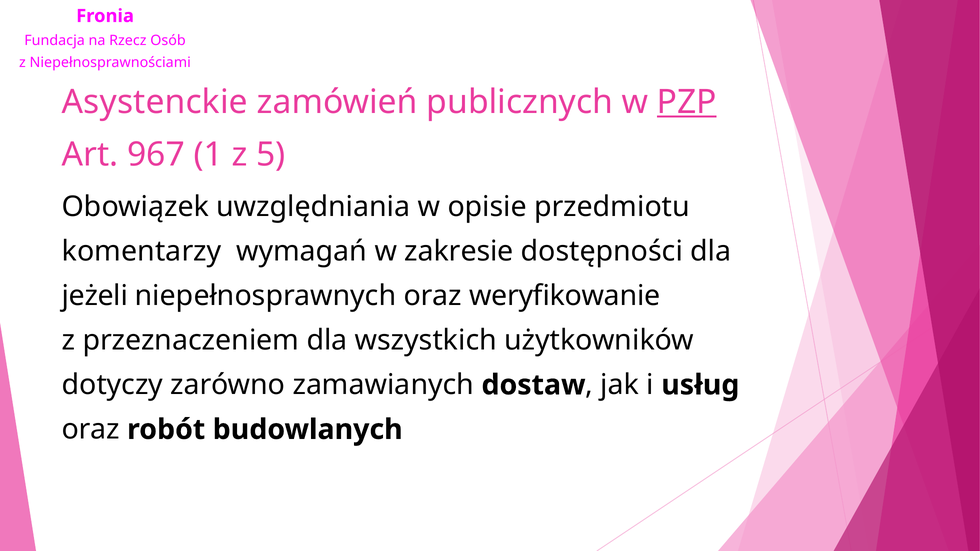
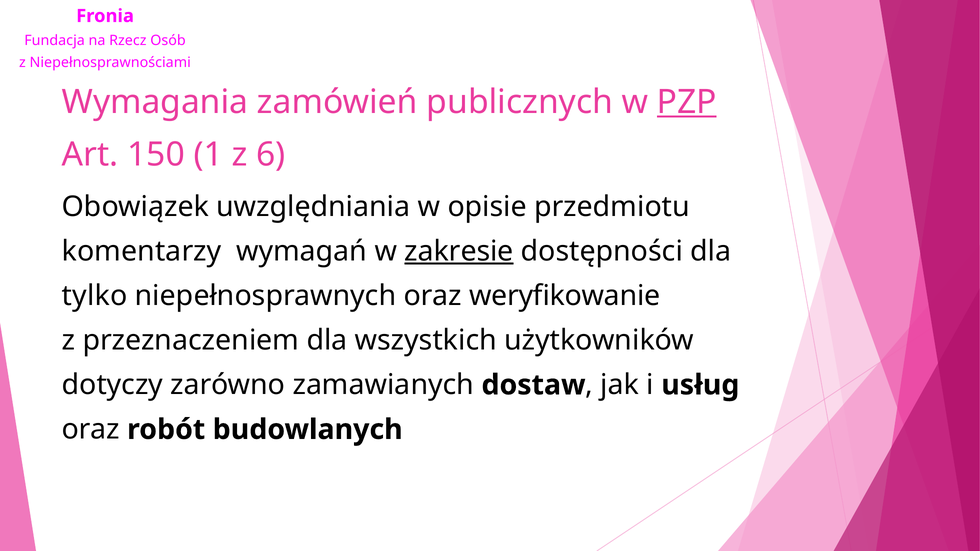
Asystenckie: Asystenckie -> Wymagania (155, 102)
967: 967 -> 150 (156, 155)
5: 5 -> 6 (271, 155)
zakresie underline: none -> present (459, 251)
jeżeli: jeżeli -> tylko (95, 296)
